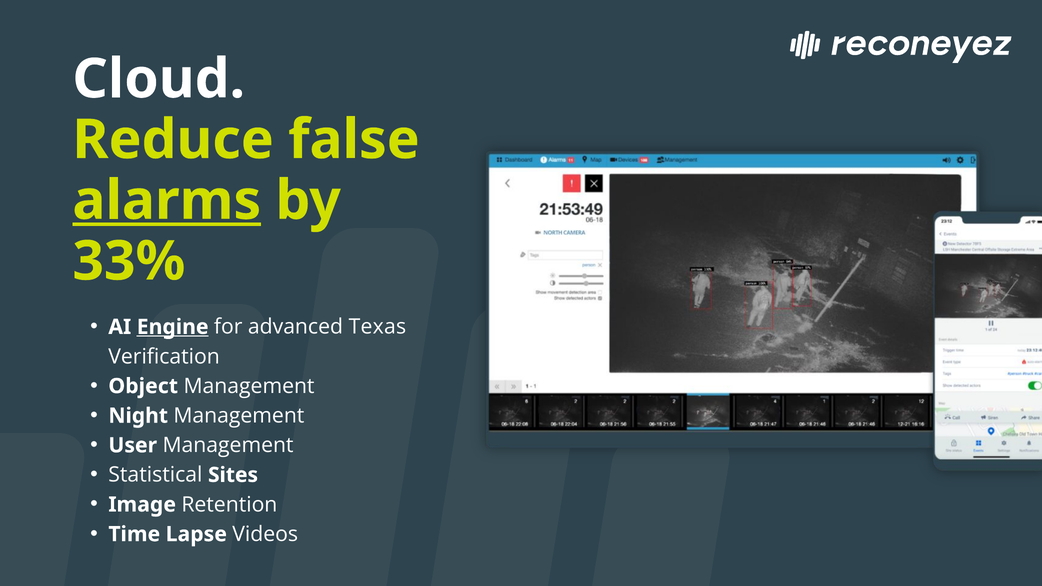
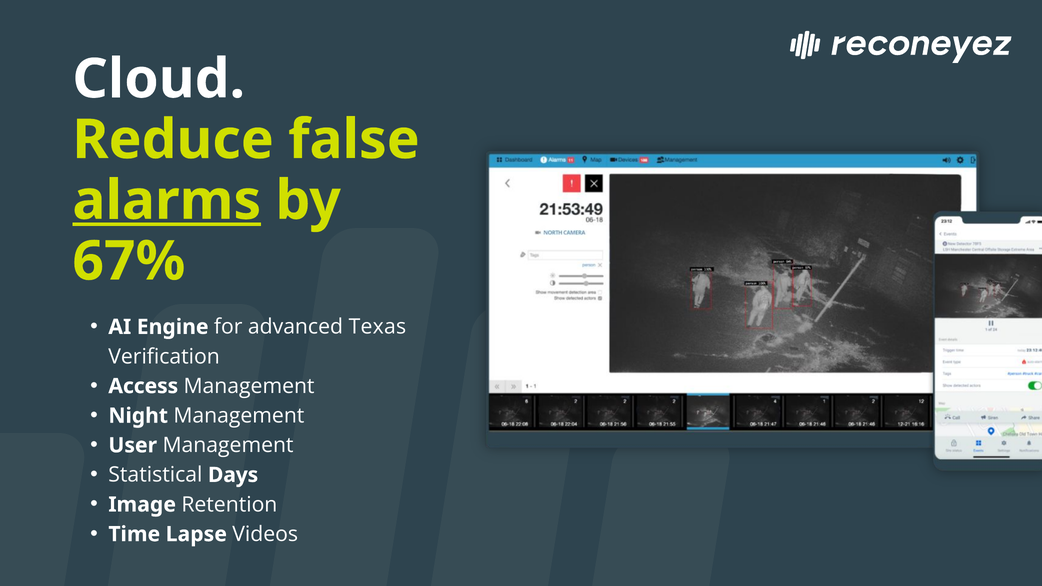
33%: 33% -> 67% (129, 261)
Engine underline: present -> none (173, 327)
Object: Object -> Access (143, 386)
Sites: Sites -> Days (233, 475)
